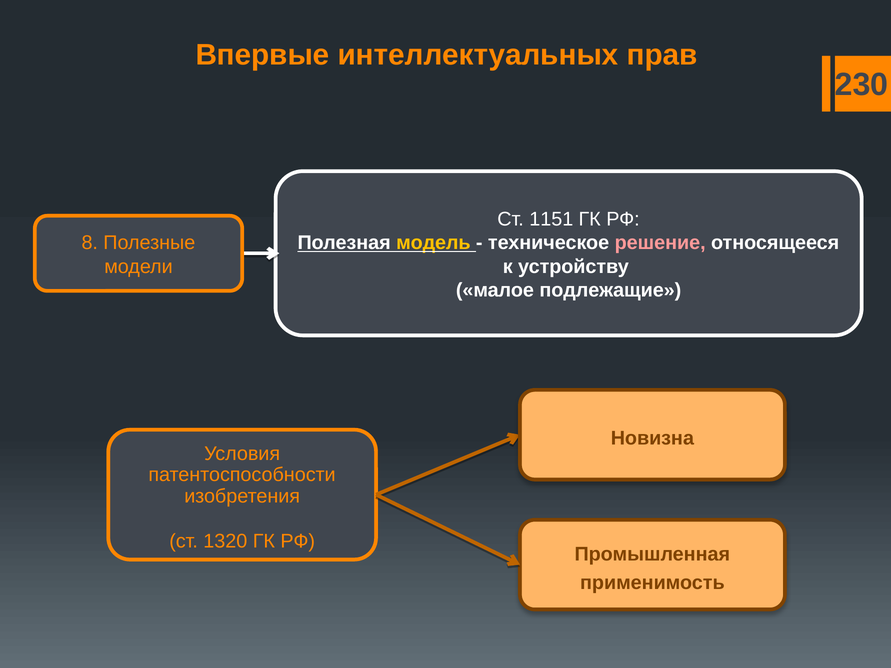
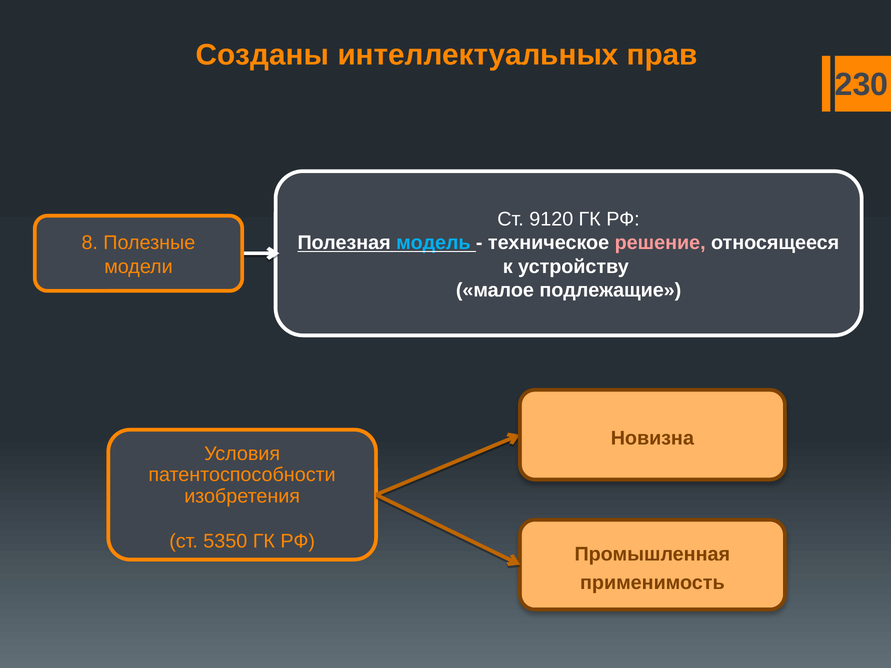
Впервые: Впервые -> Созданы (262, 55)
1151: 1151 -> 9120 (551, 219)
модель colour: yellow -> light blue (433, 243)
1320: 1320 -> 5350 (225, 542)
